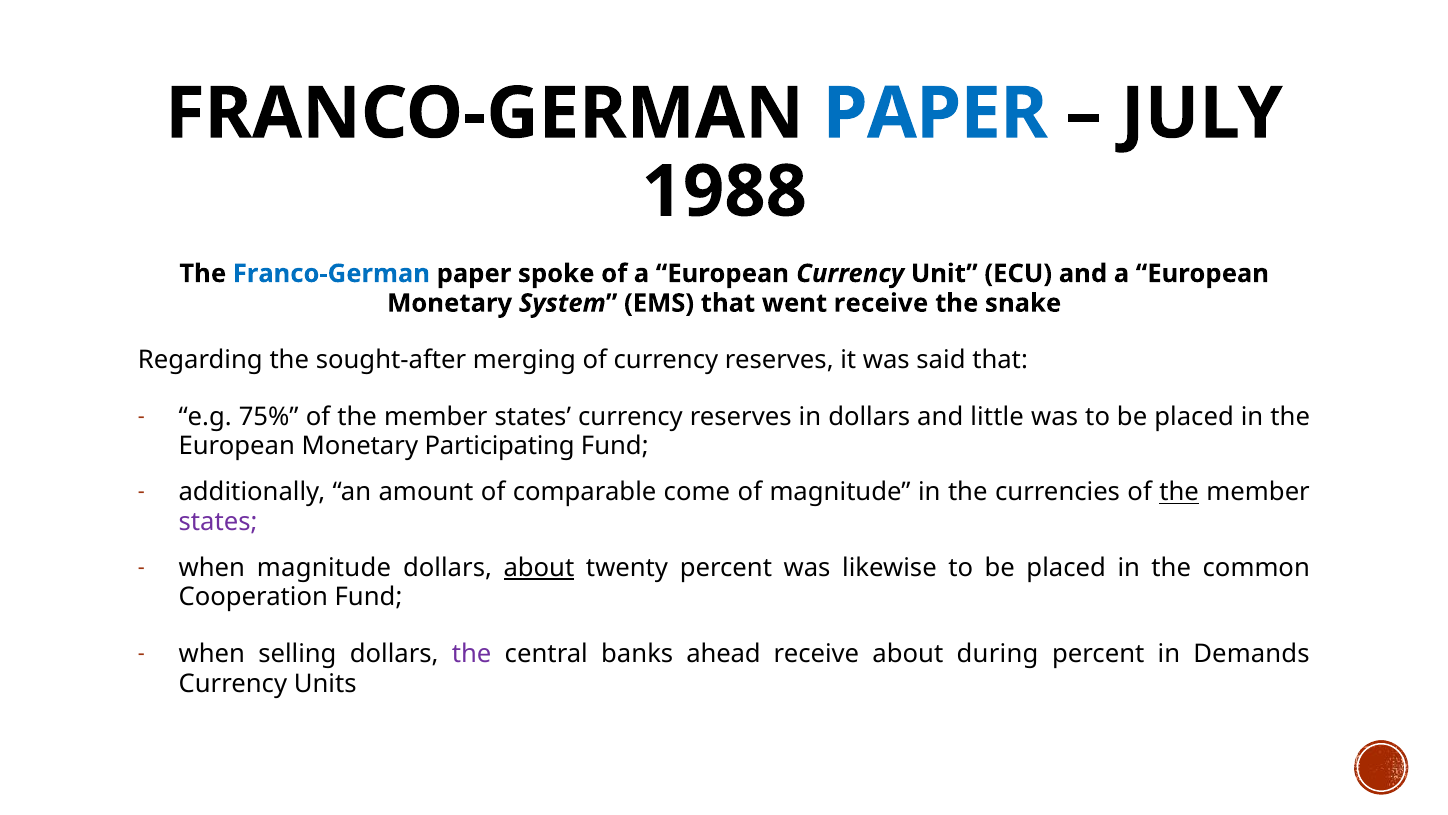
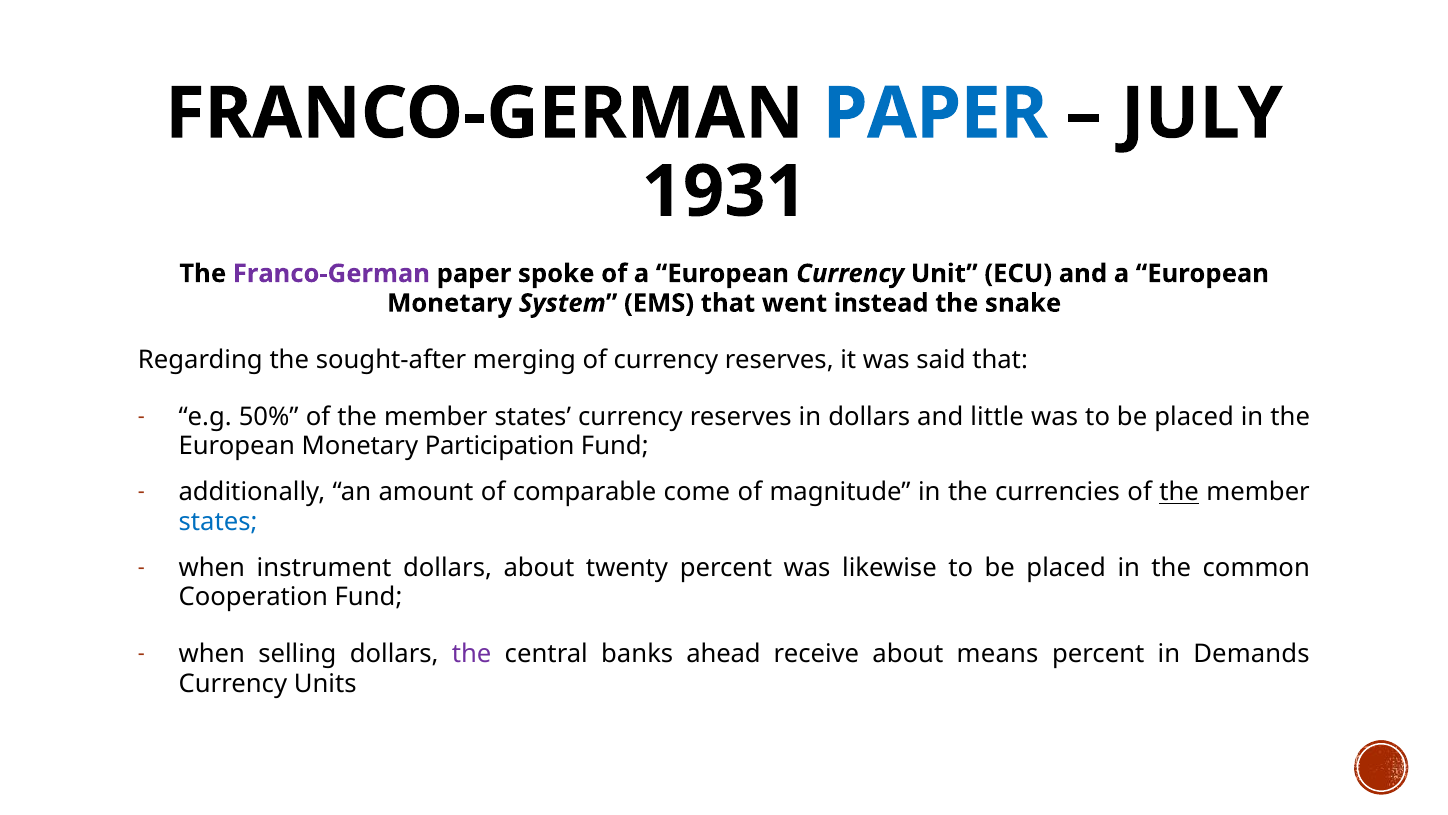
1988: 1988 -> 1931 (724, 192)
Franco-German colour: blue -> purple (331, 273)
went receive: receive -> instead (881, 303)
75%: 75% -> 50% (269, 416)
Participating: Participating -> Participation (500, 446)
states colour: purple -> blue (218, 522)
when magnitude: magnitude -> instrument (324, 567)
about underline: present -> none (539, 567)
during: during -> means (998, 654)
